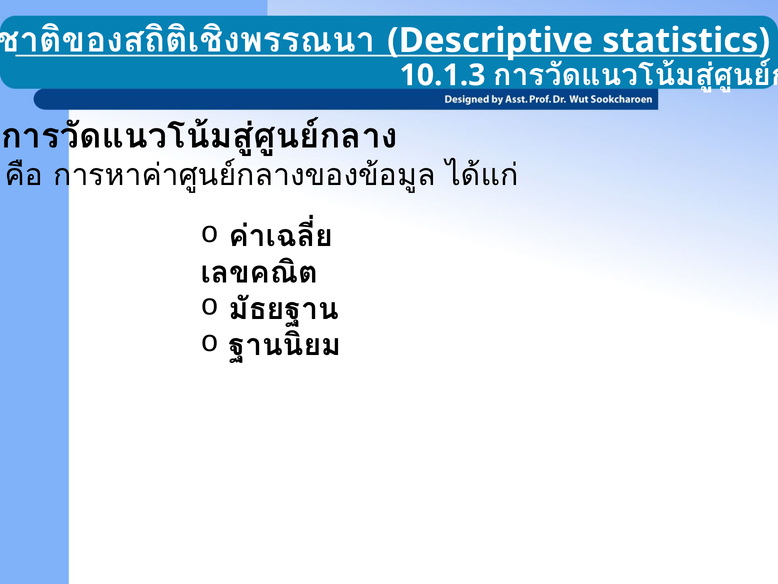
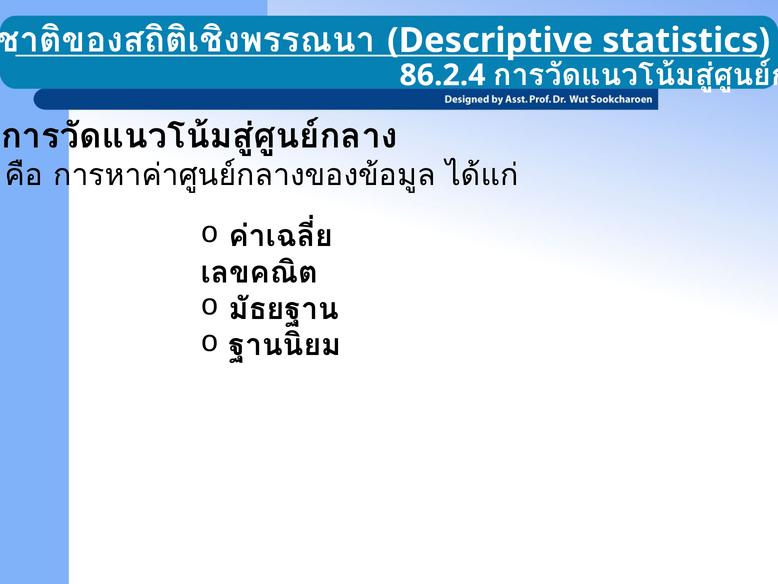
10.1.3: 10.1.3 -> 86.2.4 (442, 75)
